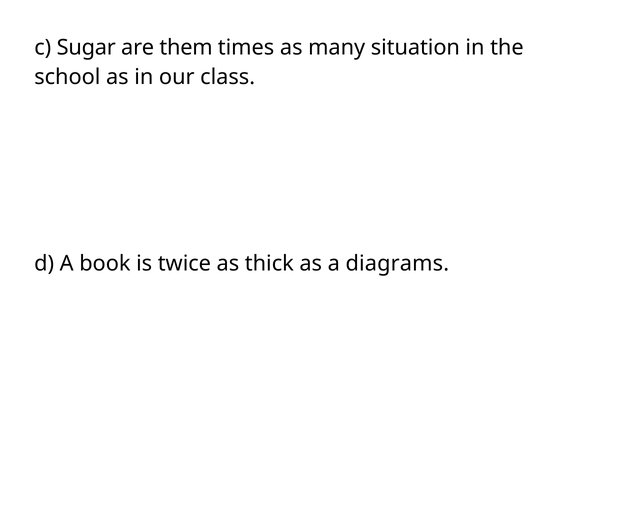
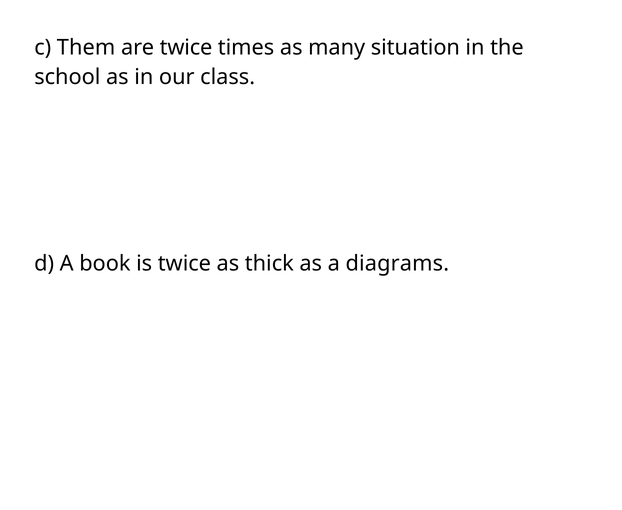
Sugar: Sugar -> Them (86, 47)
are them: them -> twice (186, 47)
